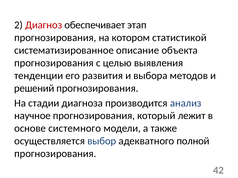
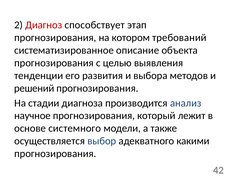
обеспечивает: обеспечивает -> способствует (95, 25)
статистикой: статистикой -> требований (179, 38)
полной: полной -> какими (193, 141)
